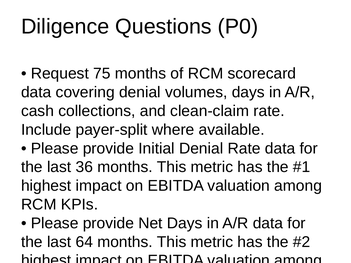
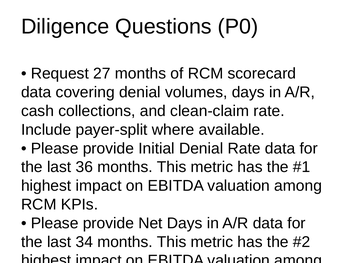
75: 75 -> 27 (102, 74)
64: 64 -> 34 (84, 242)
